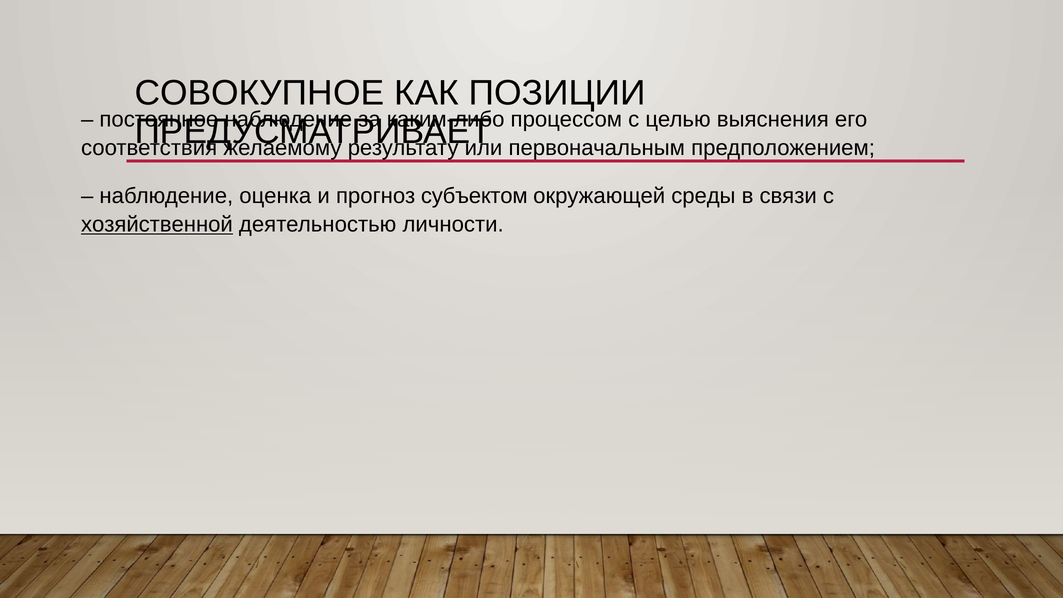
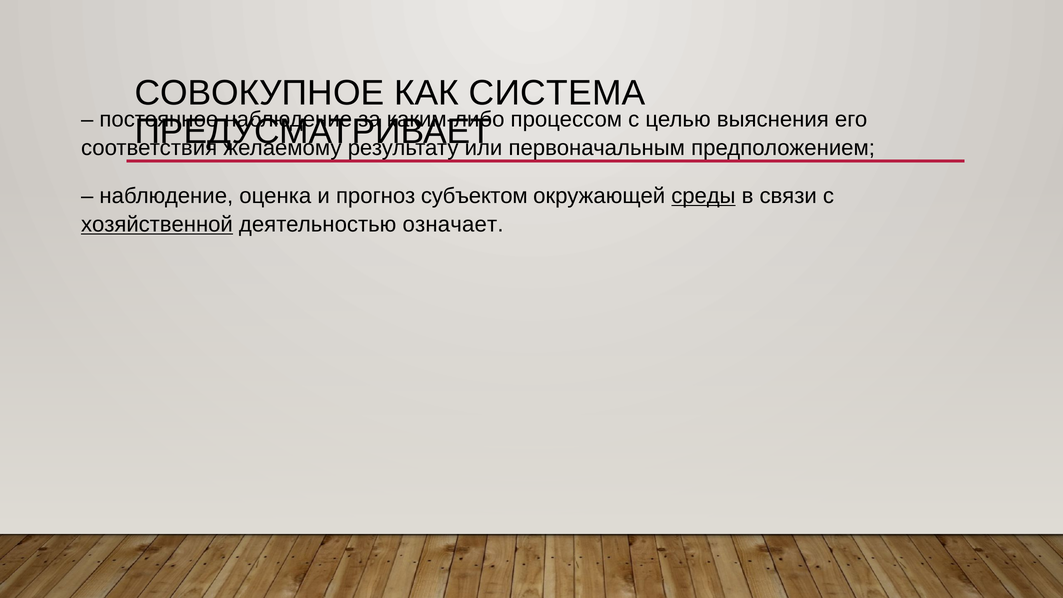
ПОЗИЦИИ: ПОЗИЦИИ -> СИСТЕМА (557, 93)
среды underline: none -> present (703, 196)
личности: личности -> означает (453, 224)
